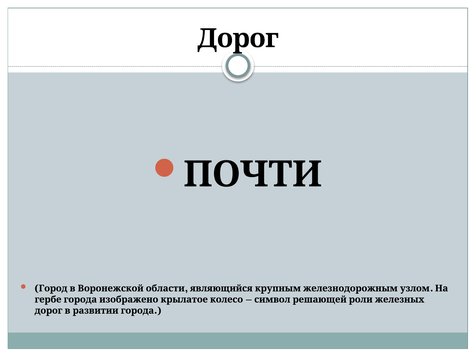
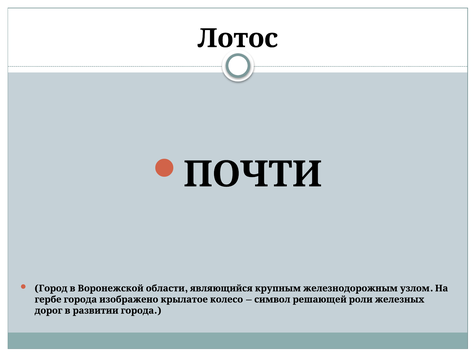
Дорог: Дорог -> Лотос (238, 38)
